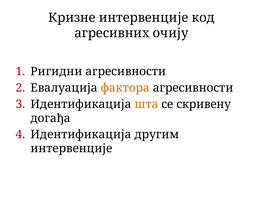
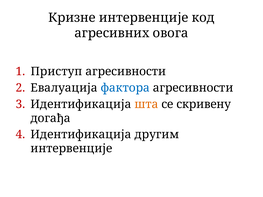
очију: очију -> овога (171, 33)
Ригидни: Ригидни -> Приступ (56, 72)
фактора colour: orange -> blue (125, 88)
